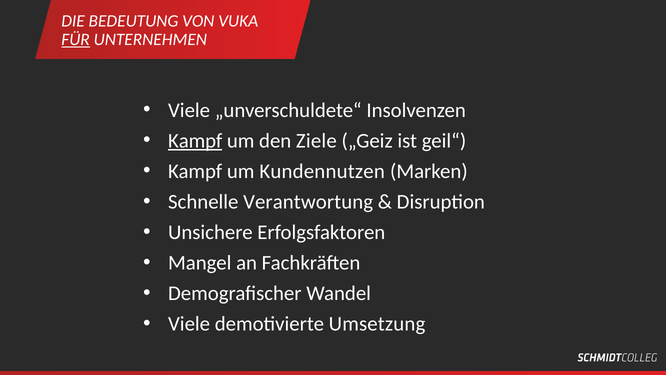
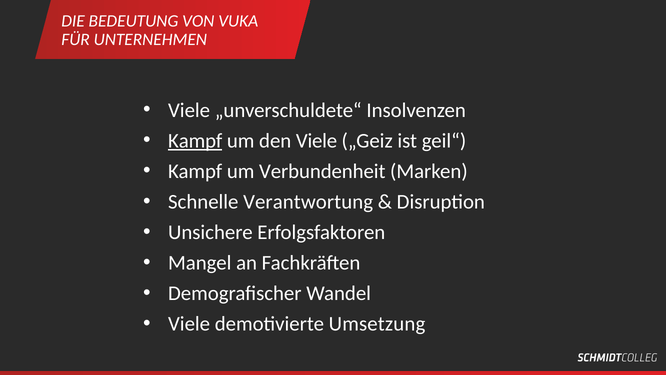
FÜR underline: present -> none (76, 40)
den Ziele: Ziele -> Viele (317, 141)
Kundennutzen: Kundennutzen -> Verbundenheit (322, 171)
